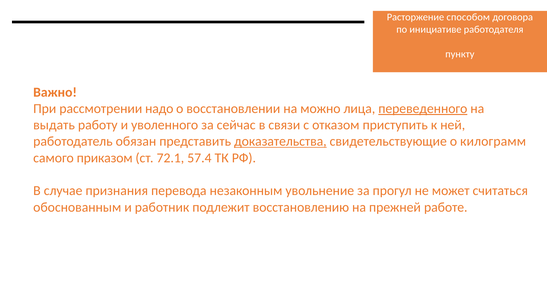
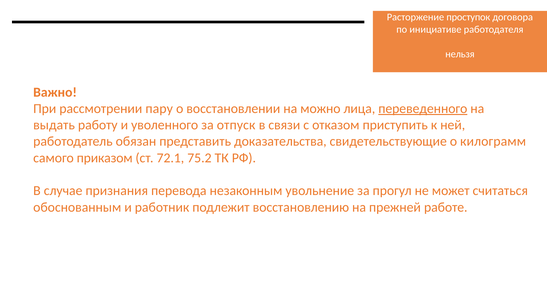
способом: способом -> проступок (468, 17)
пункту: пункту -> нельзя (460, 54)
надо: надо -> пару (159, 108)
сейчас: сейчас -> отпуск (236, 125)
доказательства underline: present -> none (280, 141)
57.4: 57.4 -> 75.2 (199, 158)
